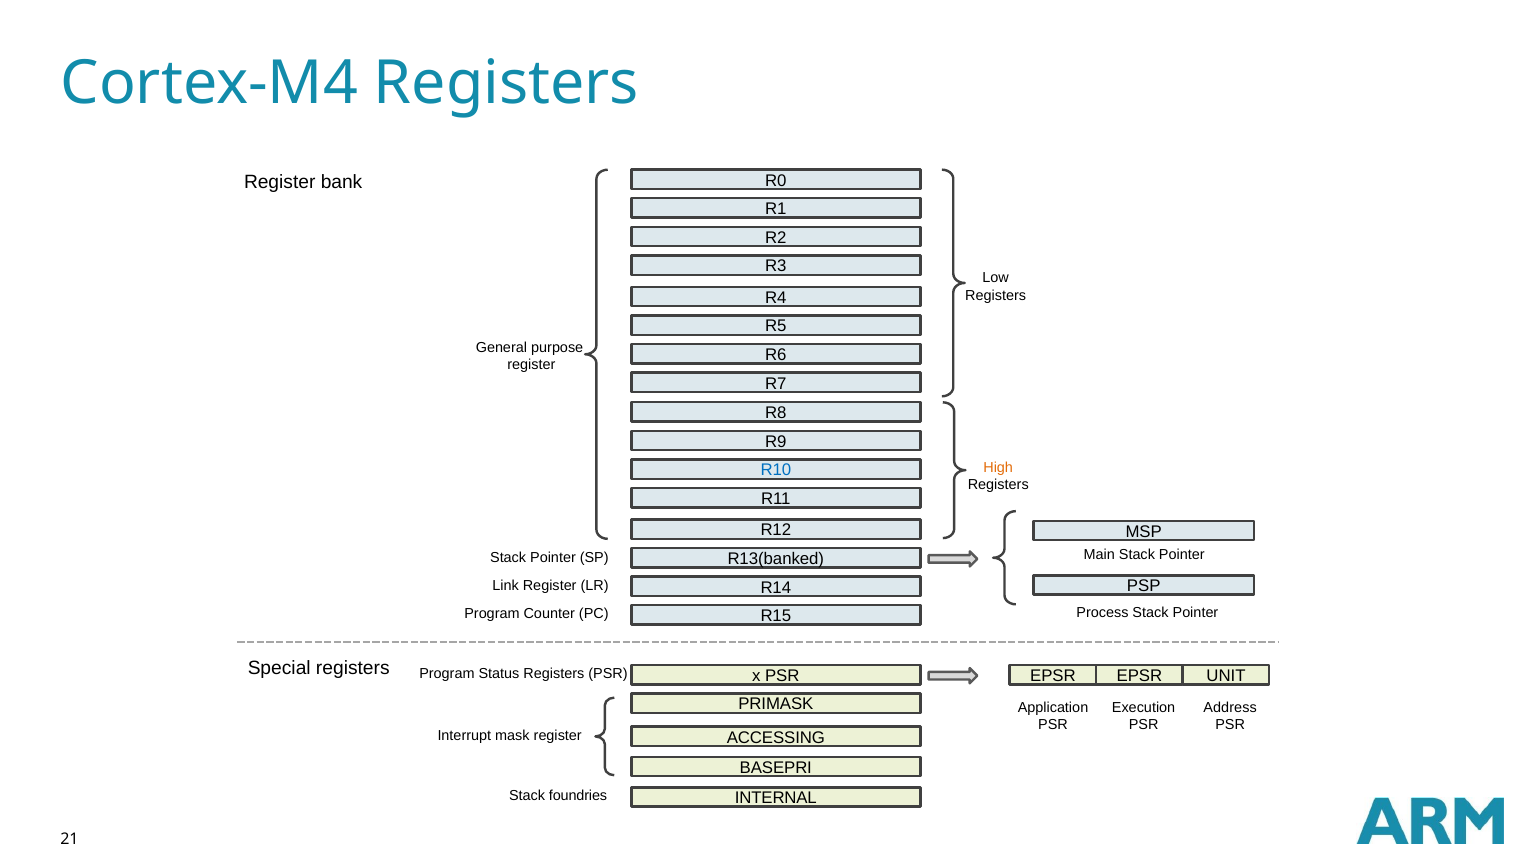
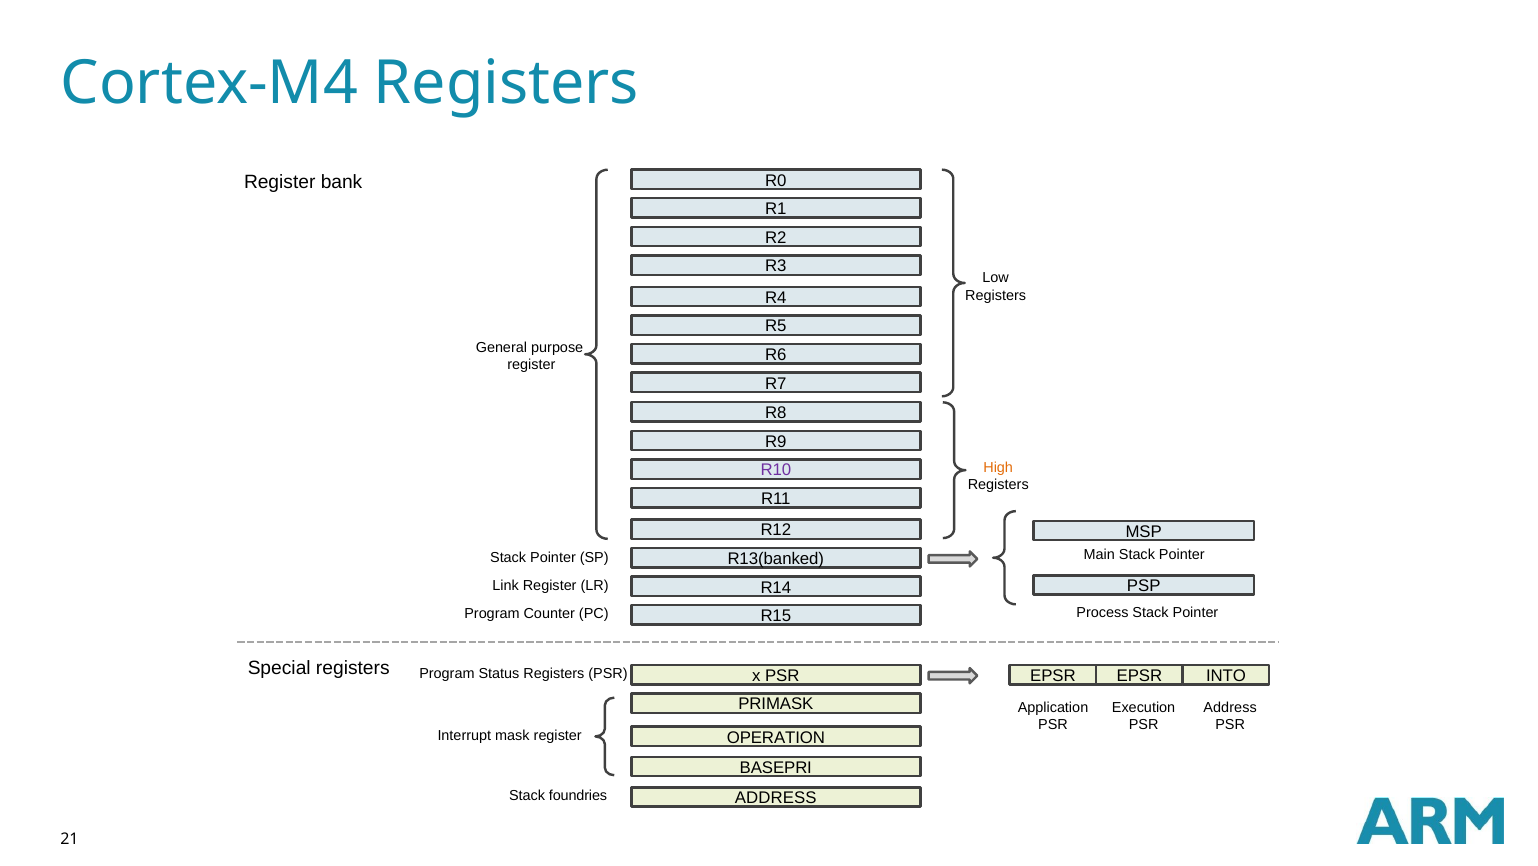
R10 colour: blue -> purple (776, 470)
UNIT: UNIT -> INTO (1226, 676)
ACCESSING: ACCESSING -> OPERATION (776, 737)
INTERNAL: INTERNAL -> ADDRESS (776, 798)
